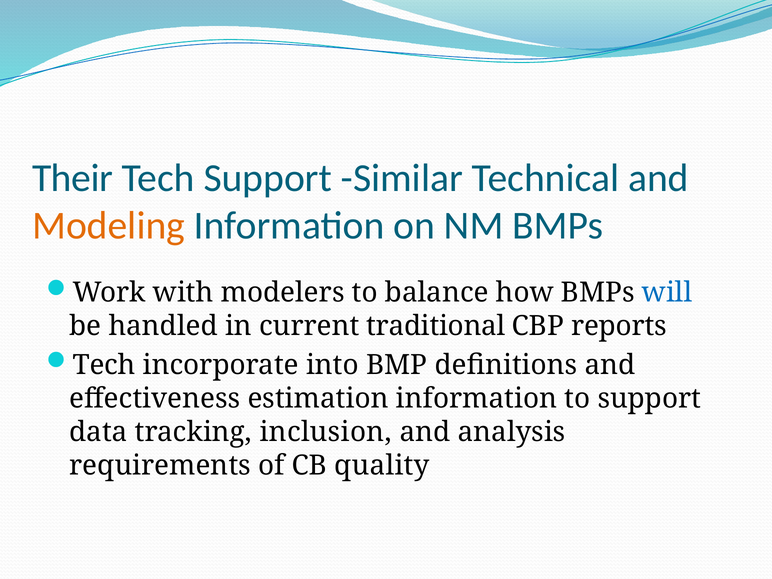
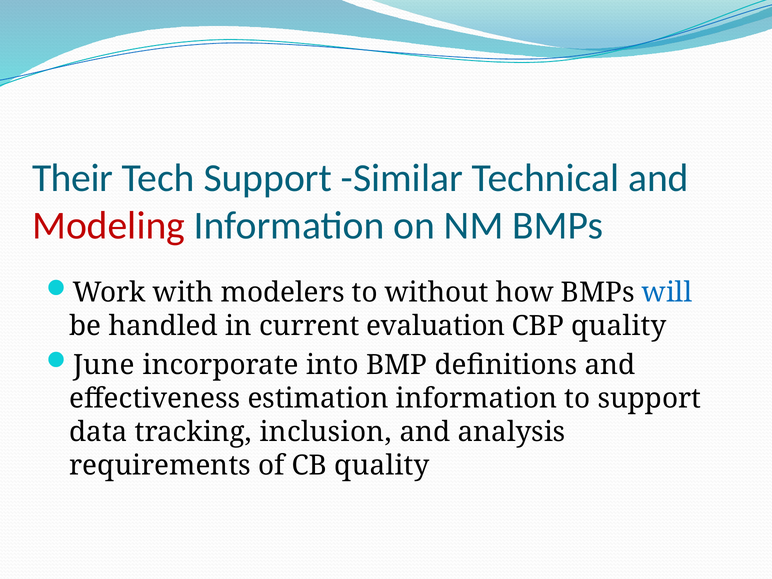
Modeling colour: orange -> red (109, 226)
balance: balance -> without (437, 293)
traditional: traditional -> evaluation (436, 326)
CBP reports: reports -> quality (619, 326)
Tech: Tech -> June (104, 365)
